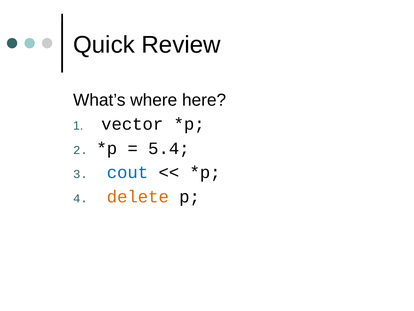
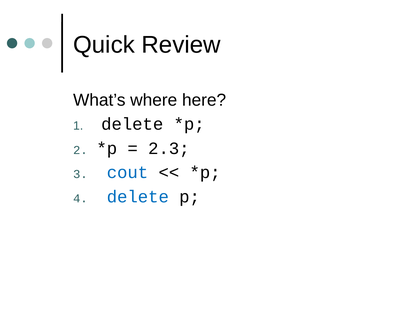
vector: vector -> delete (132, 124)
5.4: 5.4 -> 2.3 (169, 148)
delete colour: orange -> blue (138, 197)
